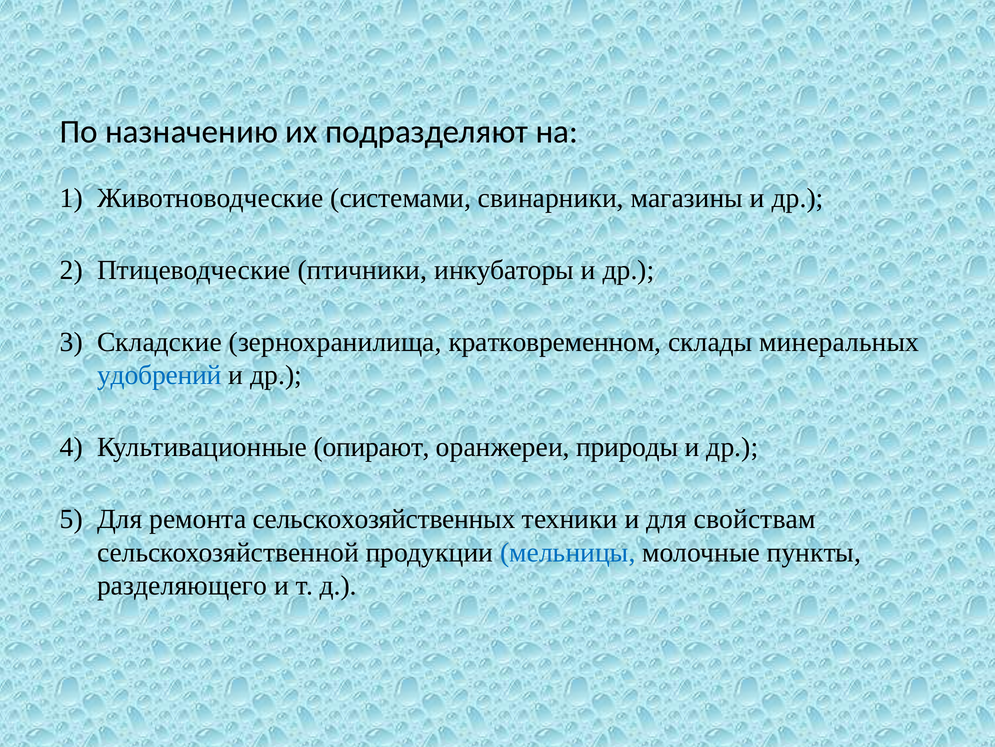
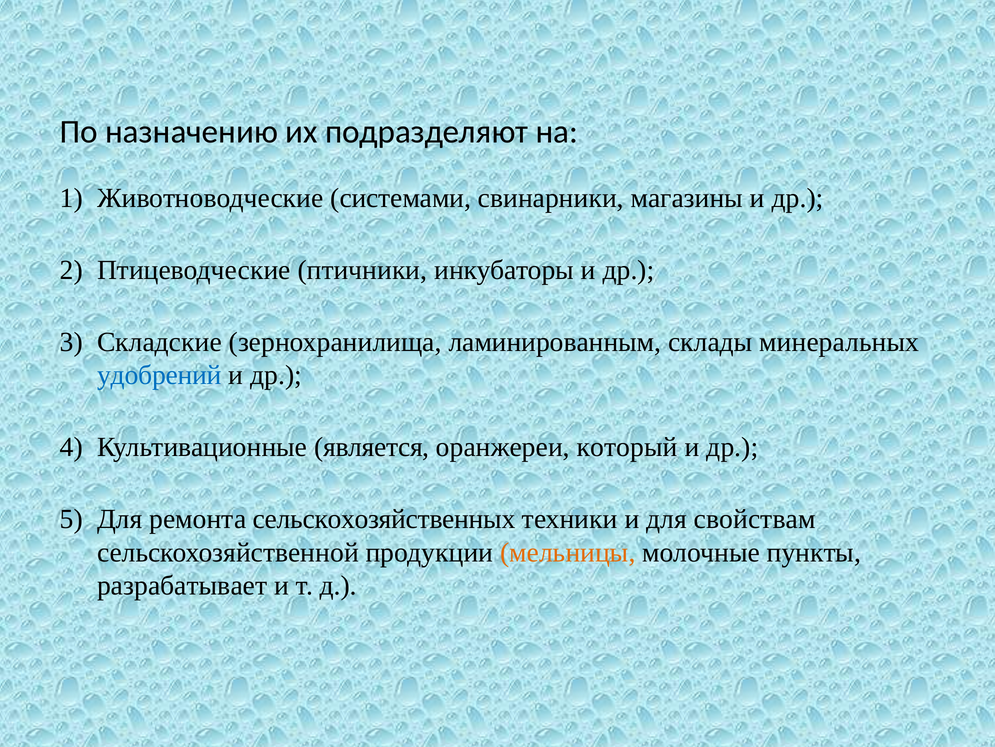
кратковременном: кратковременном -> ламинированным (555, 342)
опирают: опирают -> является (372, 447)
природы: природы -> который (627, 447)
мельницы colour: blue -> orange (568, 552)
разделяющего: разделяющего -> разрабатывает (182, 585)
